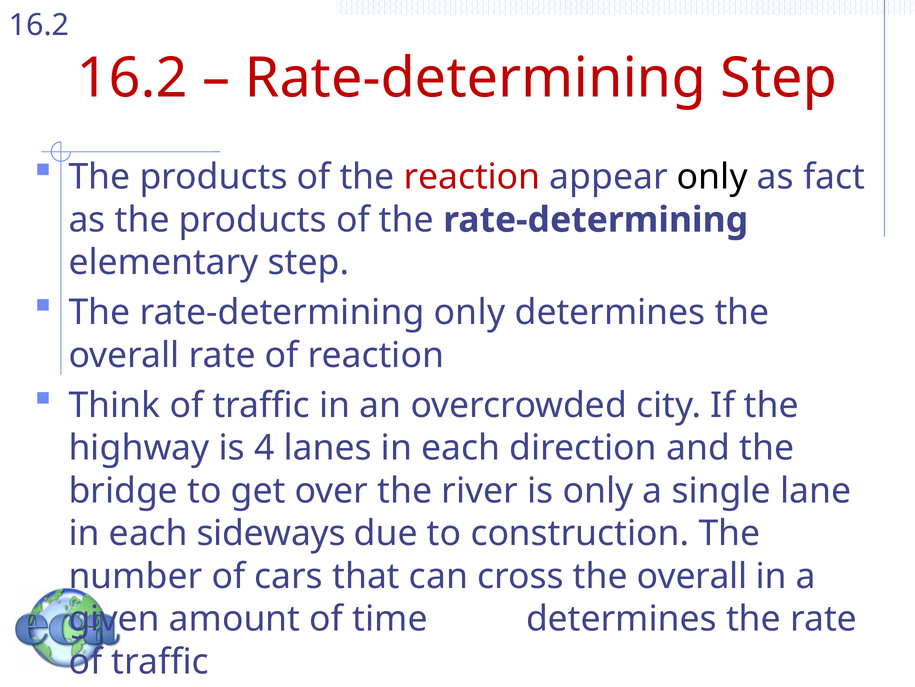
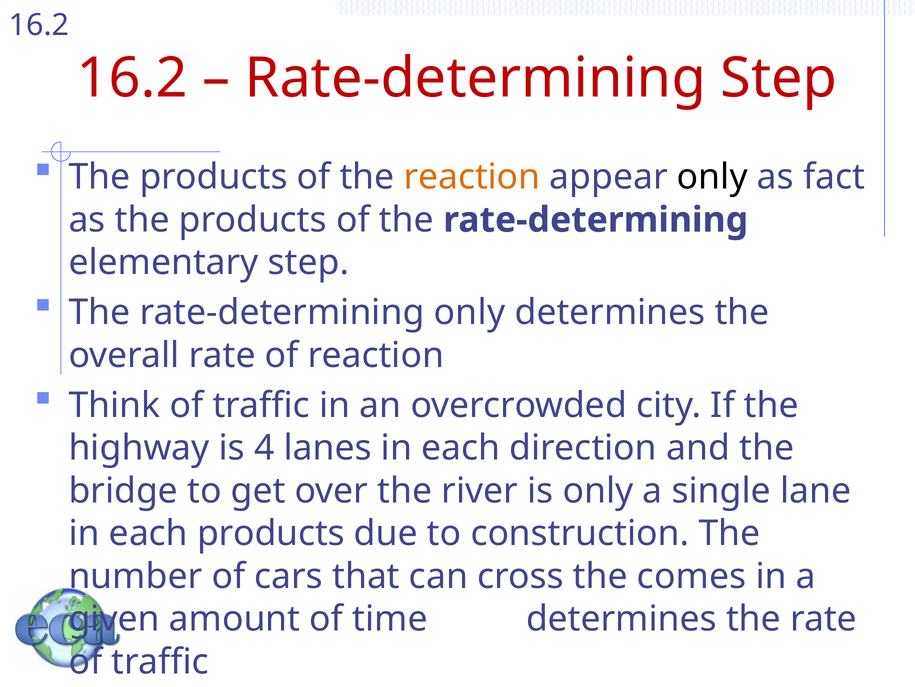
reaction colour: red -> orange (472, 177)
each sideways: sideways -> products (271, 533)
cross the overall: overall -> comes (692, 576)
